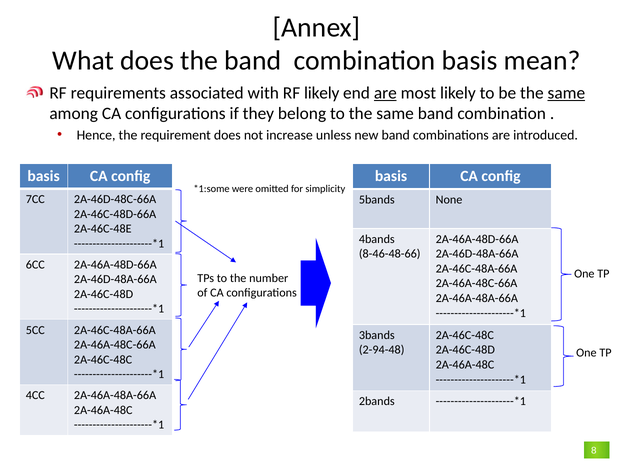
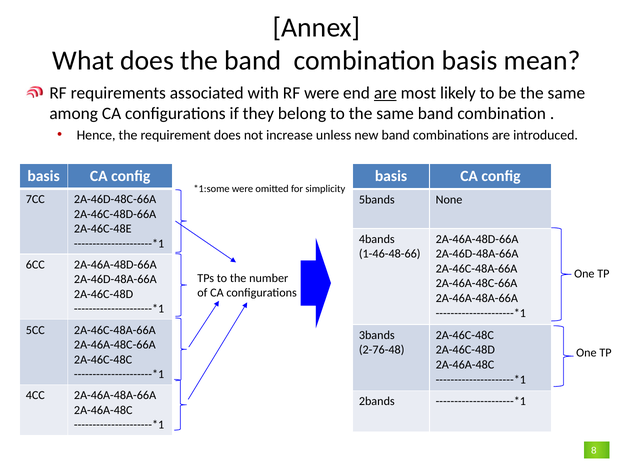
RF likely: likely -> were (322, 93)
same underline: present -> none (566, 93)
8-46-48-66: 8-46-48-66 -> 1-46-48-66 (390, 254)
2-94-48: 2-94-48 -> 2-76-48 (382, 350)
